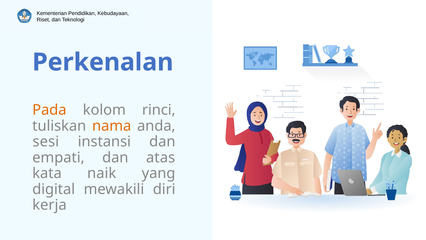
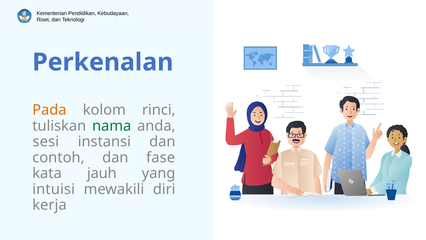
nama colour: orange -> green (112, 126)
empati: empati -> contoh (58, 157)
atas: atas -> fase (161, 157)
naik: naik -> jauh (102, 173)
digital: digital -> intuisi (54, 189)
